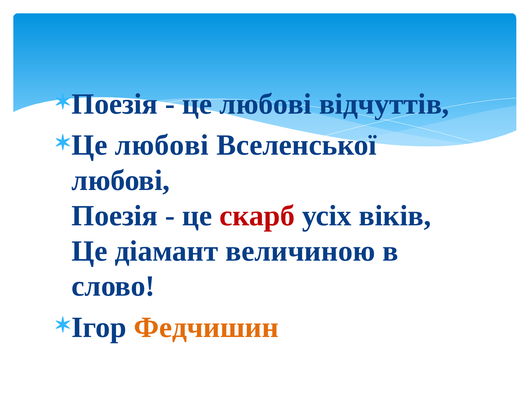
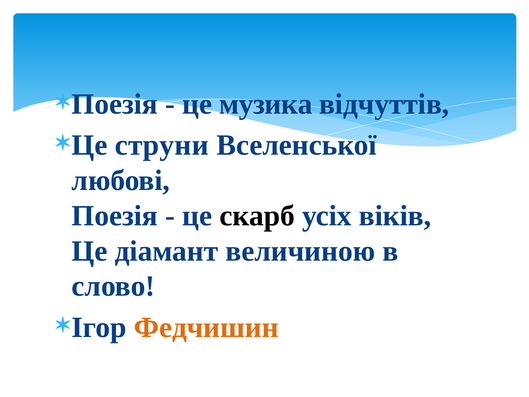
любові: любові -> музика (266, 104)
любові: любові -> струни (162, 145)
скарб colour: red -> black (257, 216)
